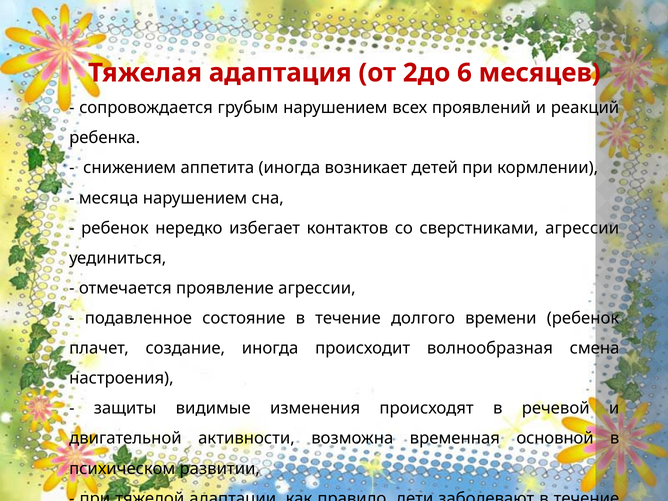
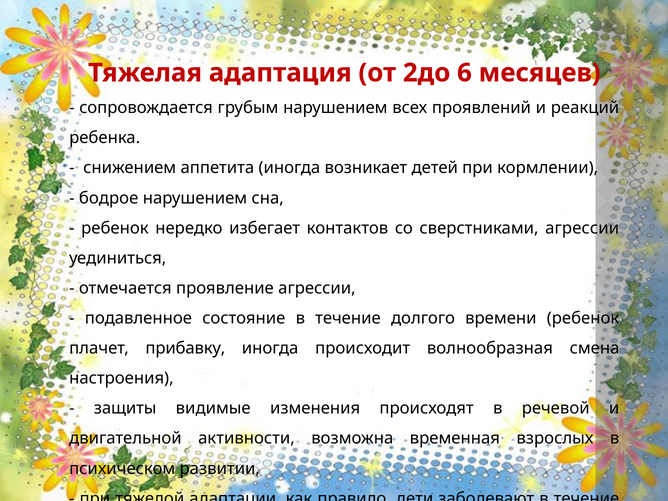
месяца: месяца -> бодрое (109, 198)
создание: создание -> прибавку (185, 348)
основной: основной -> взрослых (555, 438)
